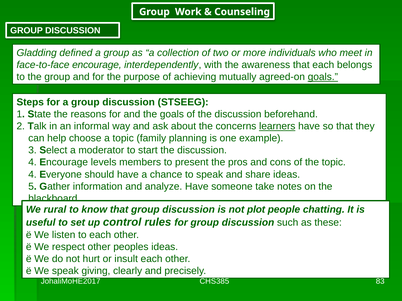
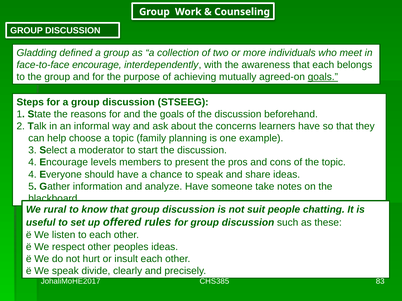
learners underline: present -> none (277, 126)
plot: plot -> suit (256, 210)
control: control -> offered (122, 223)
giving: giving -> divide (96, 271)
